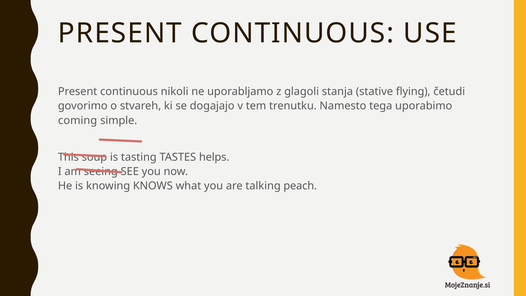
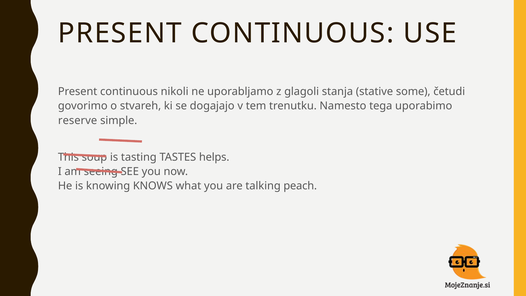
flying: flying -> some (413, 91)
coming: coming -> reserve (78, 120)
